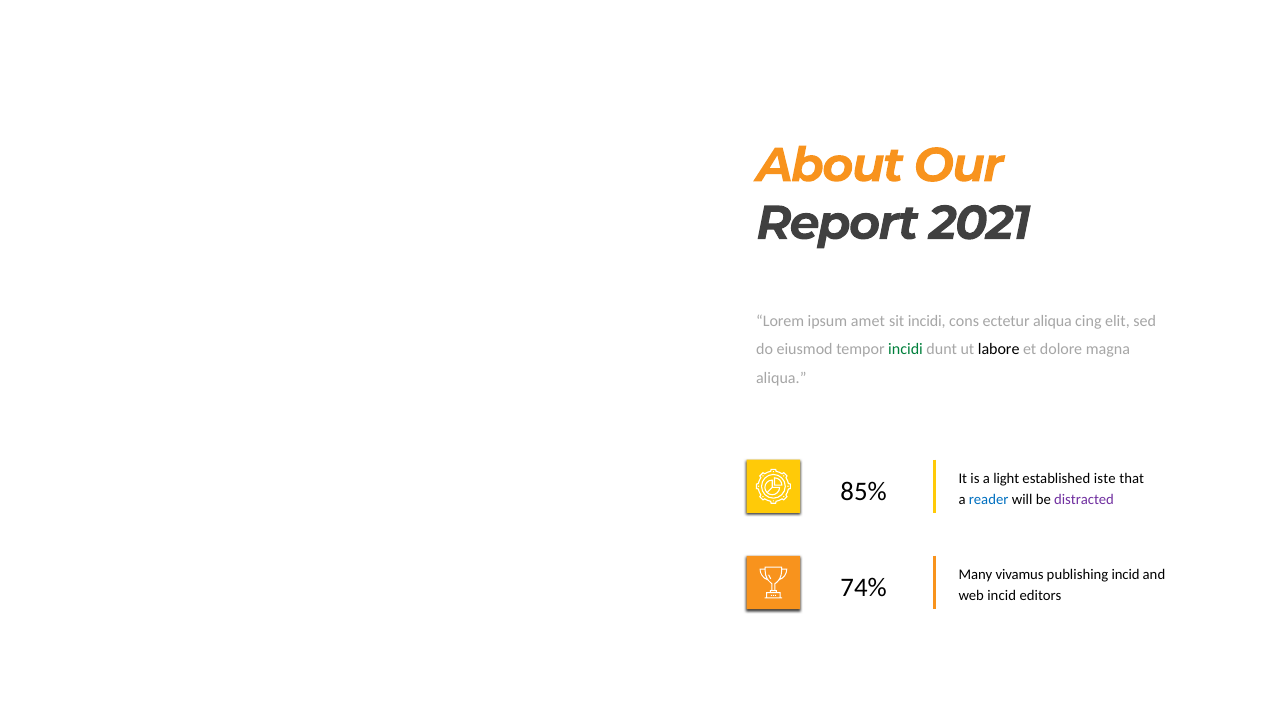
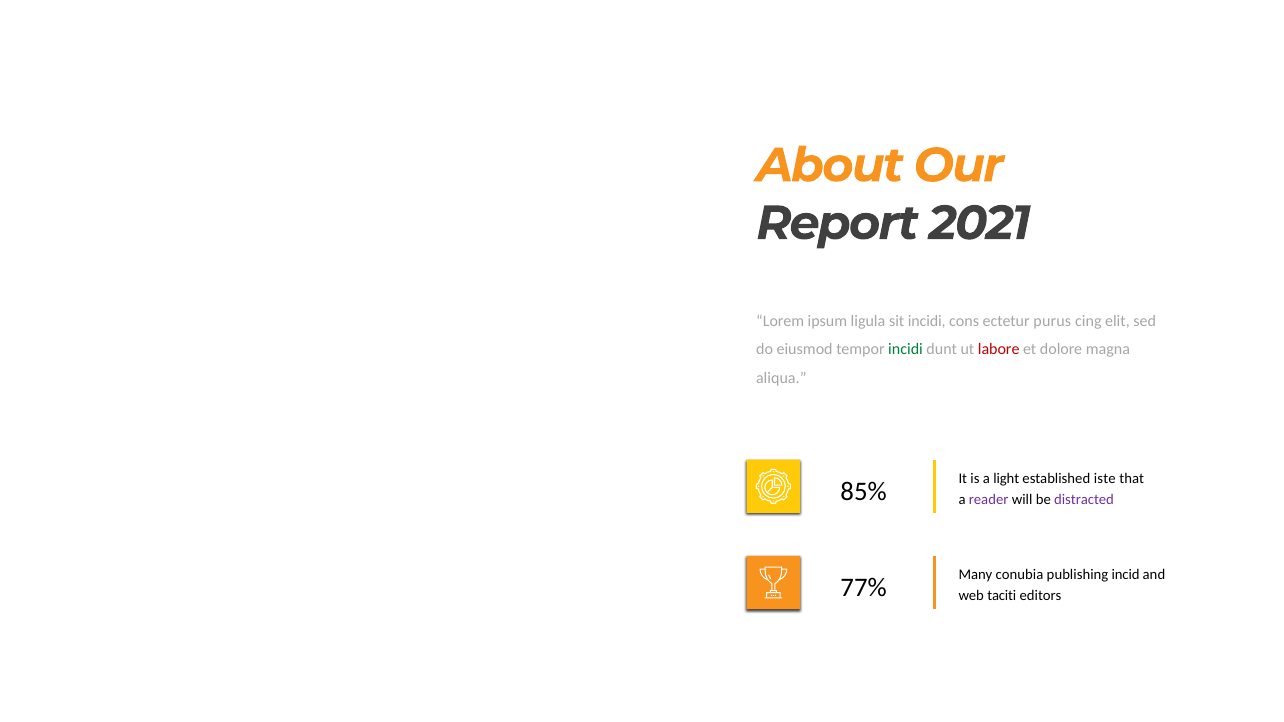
amet: amet -> ligula (868, 321)
ectetur aliqua: aliqua -> purus (1052, 321)
labore colour: black -> red (999, 350)
reader colour: blue -> purple (989, 500)
vivamus: vivamus -> conubia (1019, 575)
74%: 74% -> 77% (864, 588)
web incid: incid -> taciti (1002, 596)
